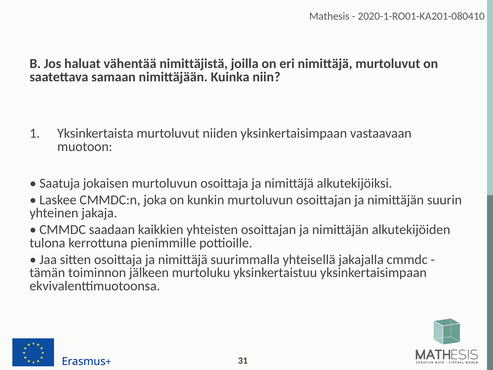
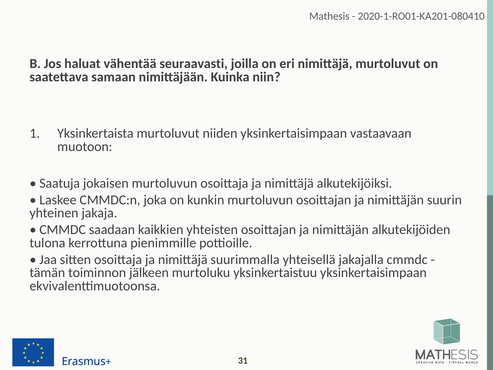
nimittäjistä: nimittäjistä -> seuraavasti (194, 64)
